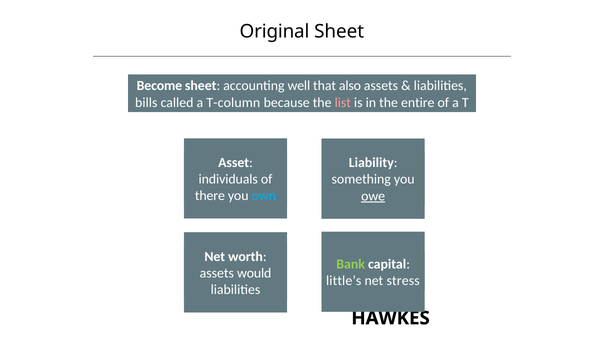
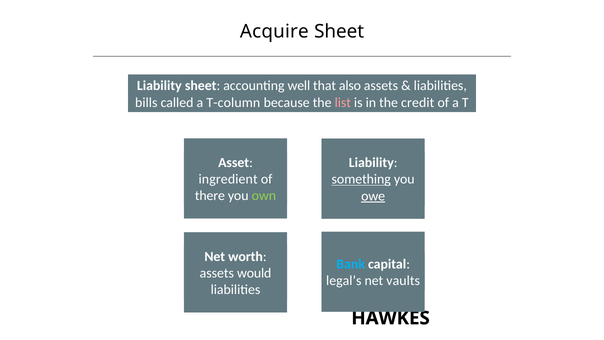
Original: Original -> Acquire (274, 32)
Become: Become -> Liability (159, 86)
entire: entire -> credit (418, 102)
individuals: individuals -> ingredient (228, 179)
something underline: none -> present (361, 179)
own colour: light blue -> light green (264, 196)
Bank colour: light green -> light blue (351, 264)
little’s: little’s -> legal’s (344, 280)
stress: stress -> vaults (403, 280)
